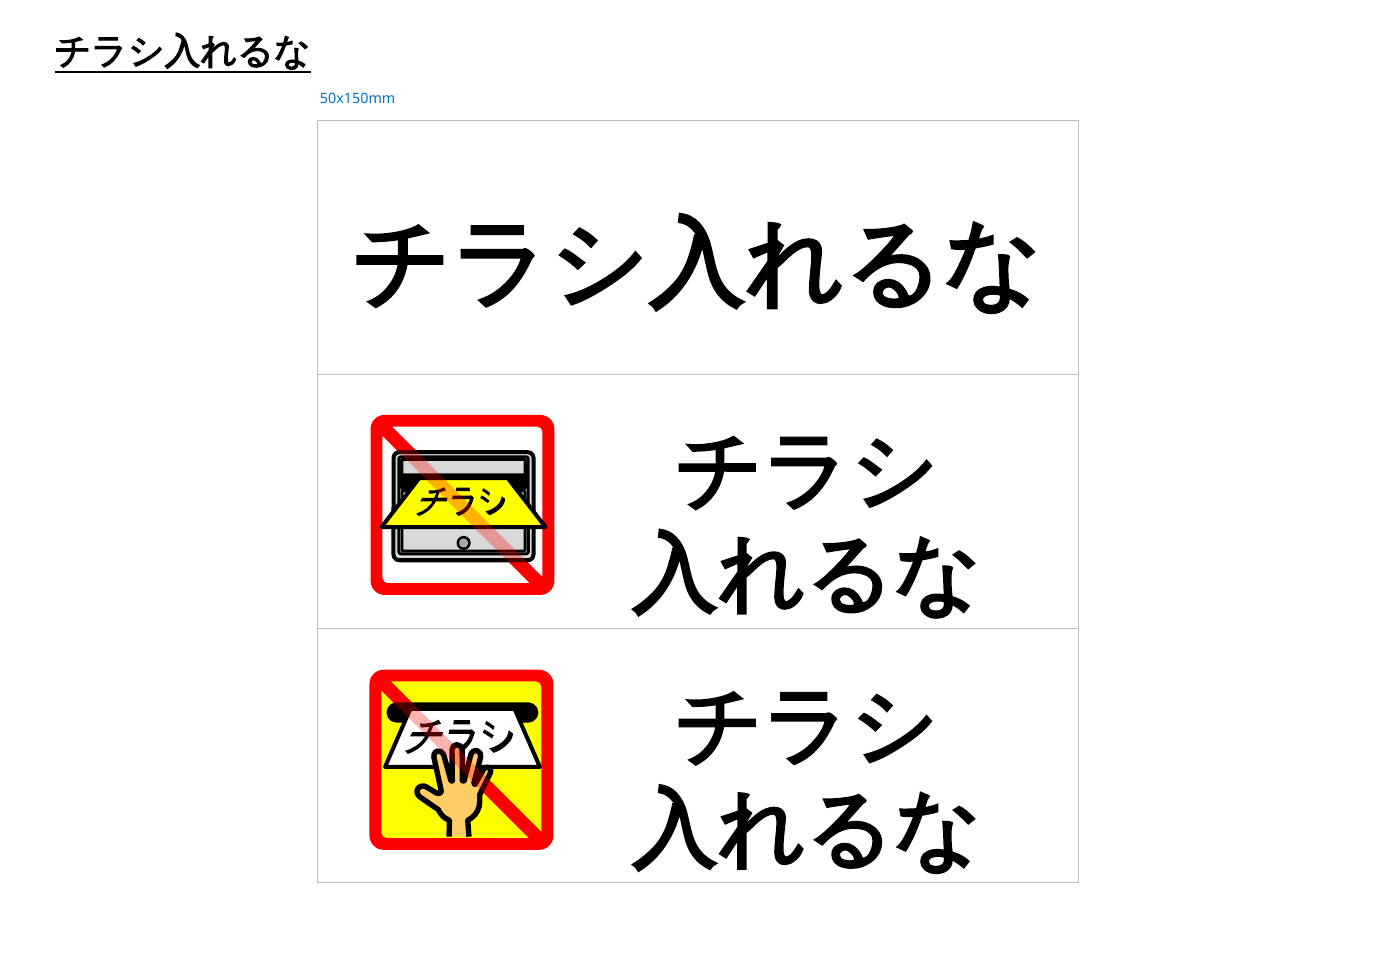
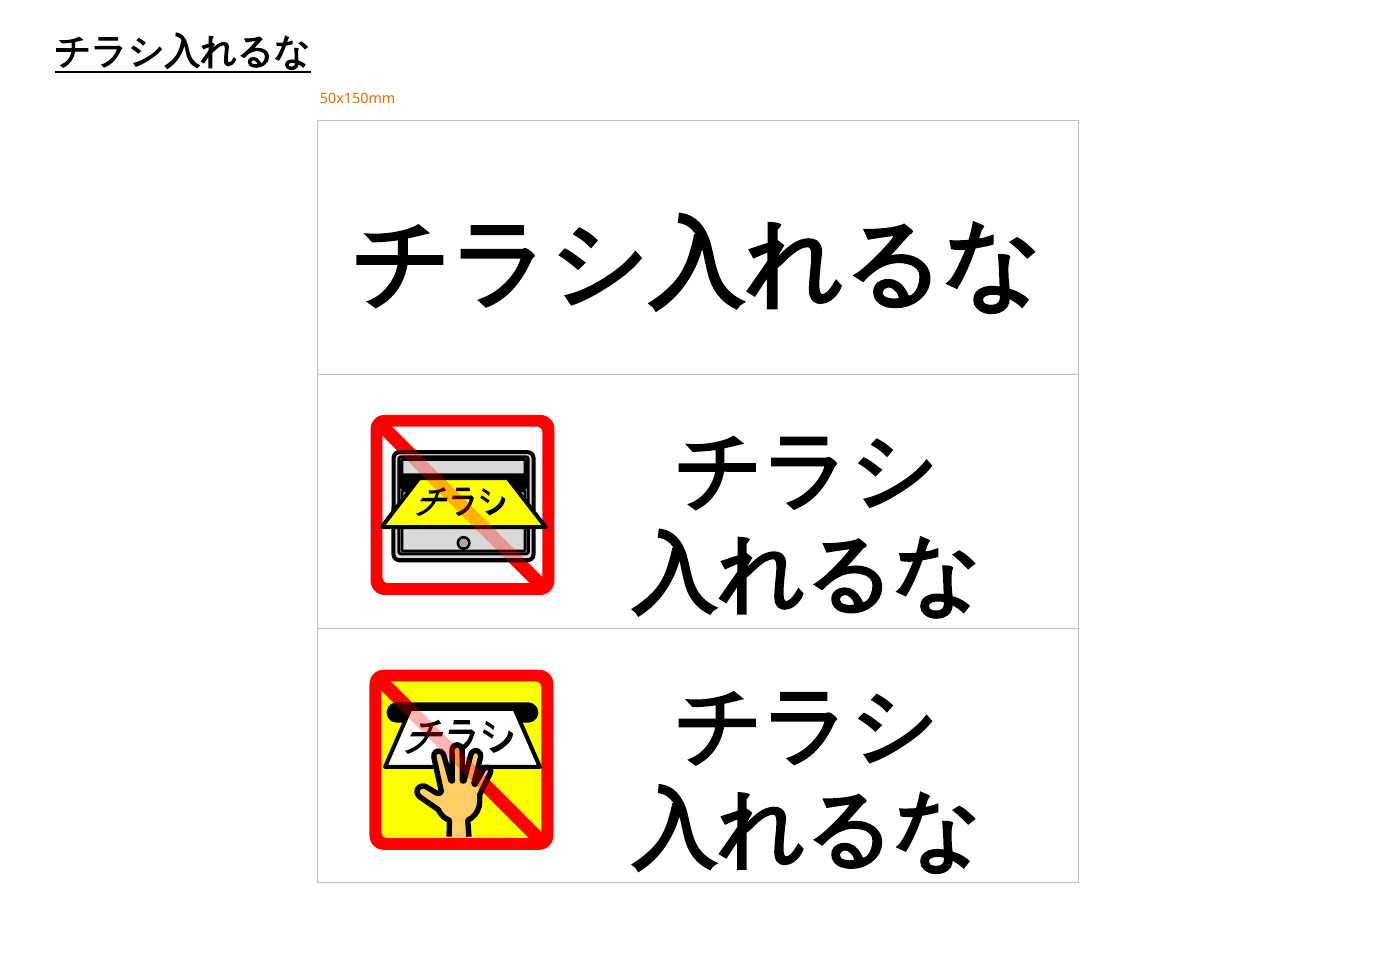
50x150mm colour: blue -> orange (358, 99)
